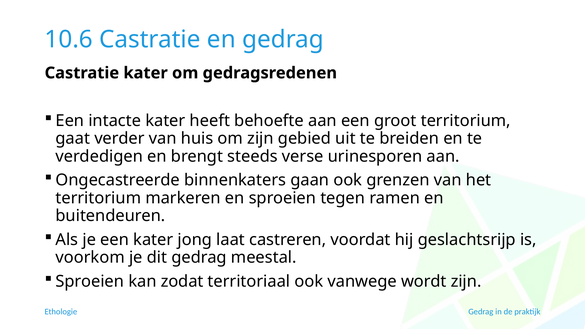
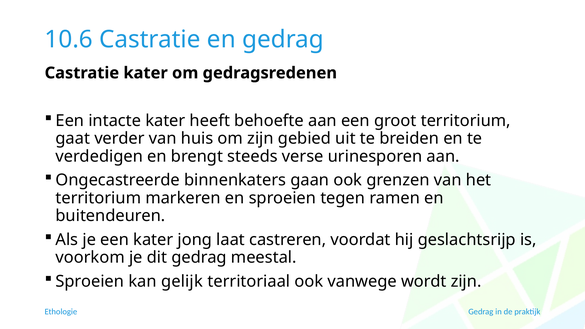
zodat: zodat -> gelijk (182, 281)
